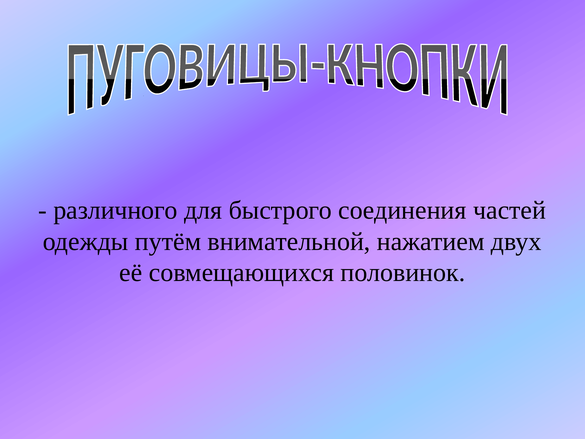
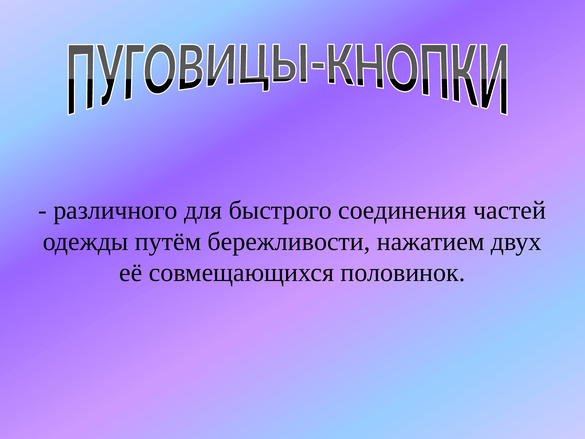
внимательной: внимательной -> бережливости (289, 241)
